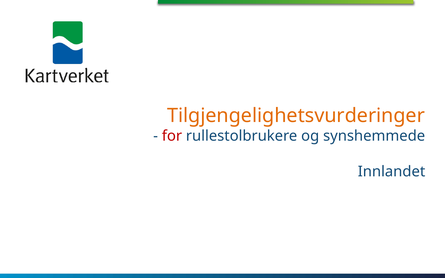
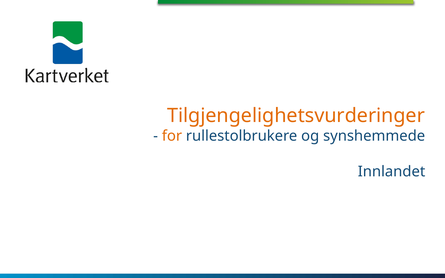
for colour: red -> orange (172, 136)
